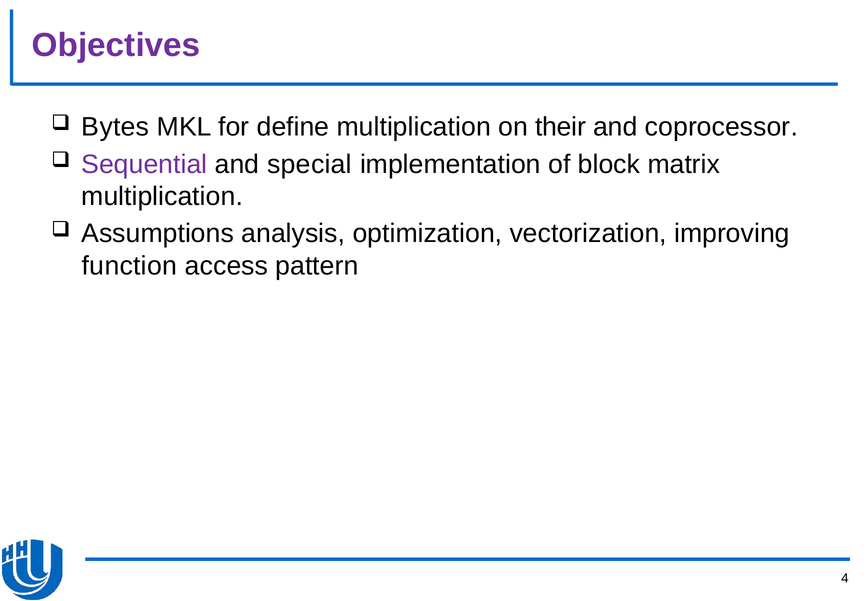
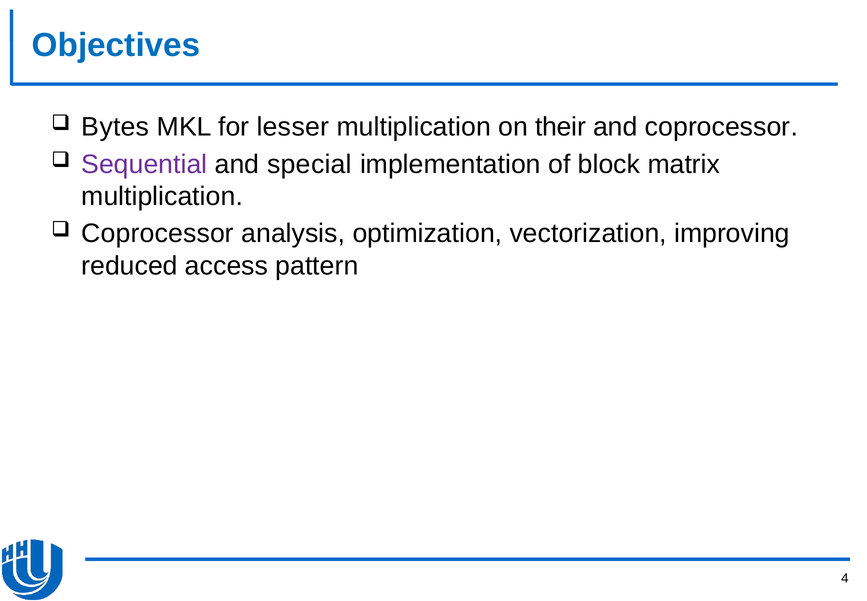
Objectives colour: purple -> blue (116, 45)
define: define -> lesser (293, 127)
Assumptions: Assumptions -> Coprocessor (158, 233)
function: function -> reduced (130, 265)
